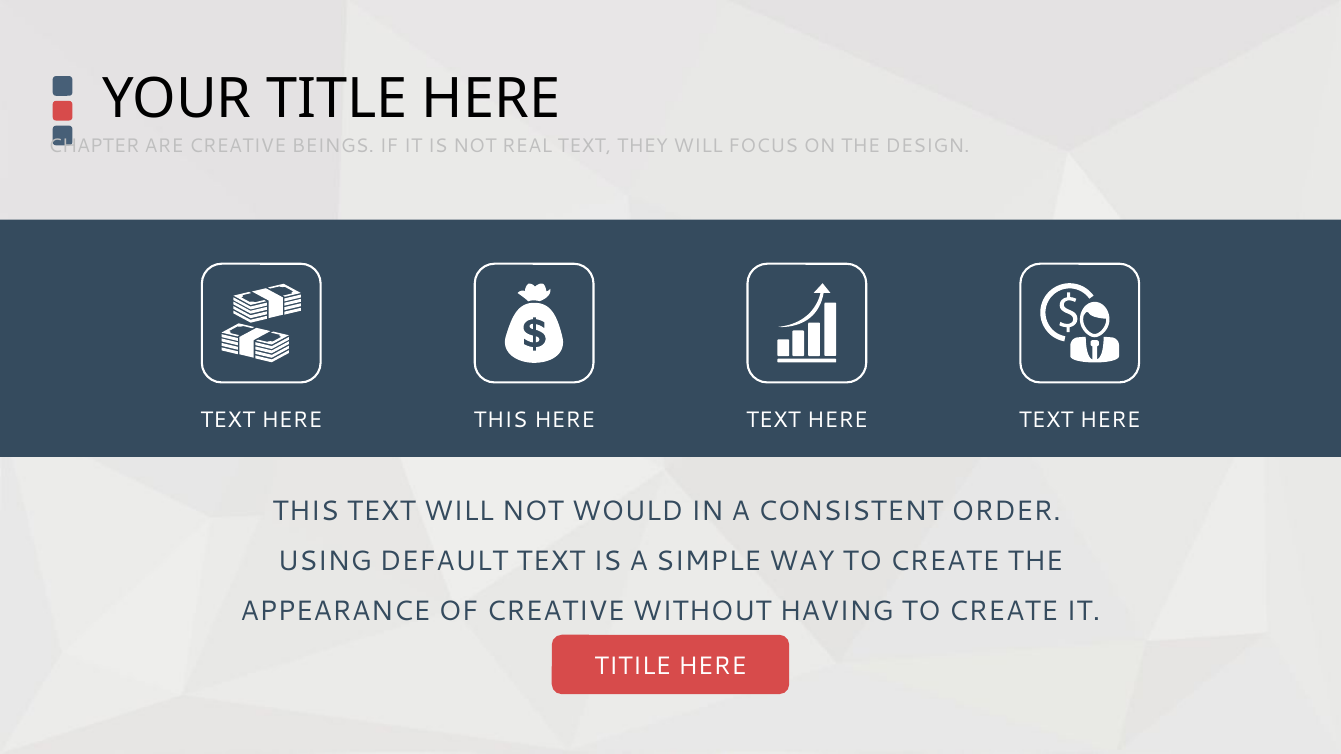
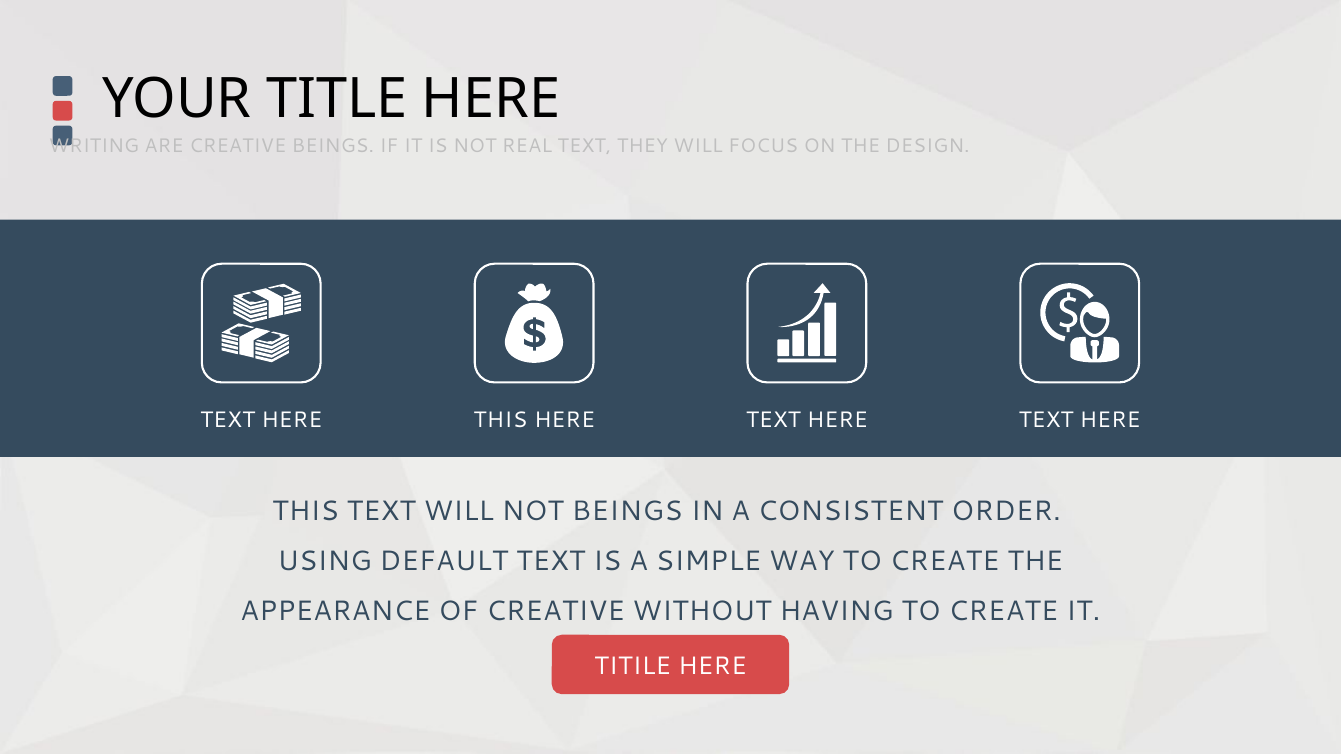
CHAPTER: CHAPTER -> WRITING (94, 146)
NOT WOULD: WOULD -> BEINGS (627, 511)
